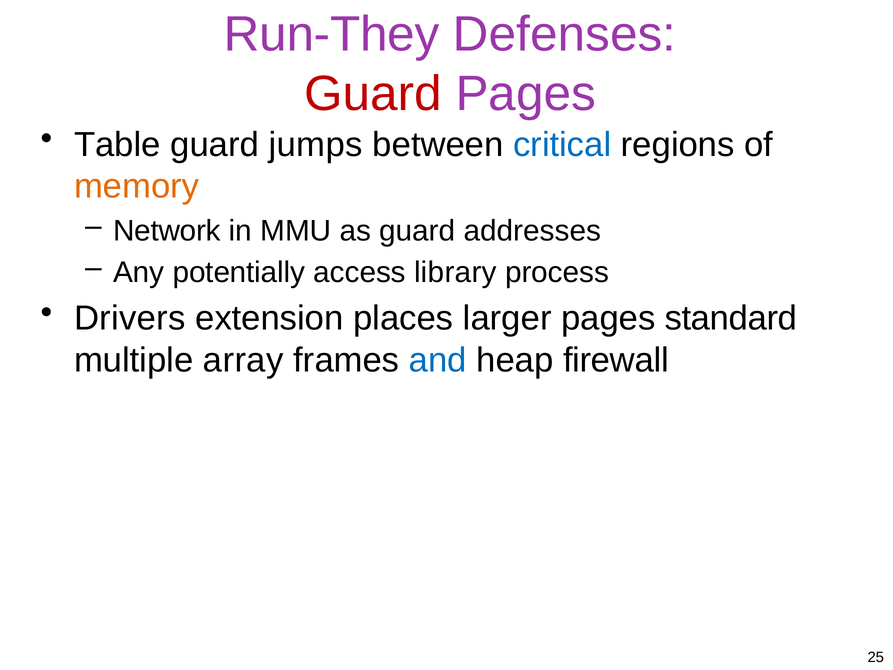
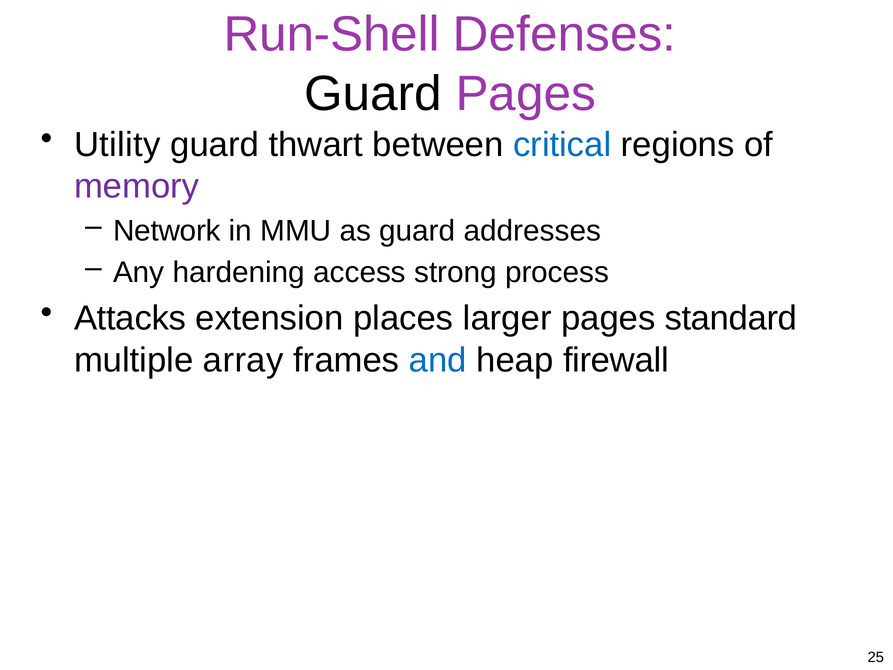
Run-They: Run-They -> Run-Shell (332, 35)
Guard colour: red -> black (373, 94)
Table: Table -> Utility (117, 145)
jumps: jumps -> thwart (316, 145)
memory colour: orange -> purple (137, 186)
potentially: potentially -> hardening (239, 272)
library: library -> strong (455, 272)
Drivers: Drivers -> Attacks (130, 318)
